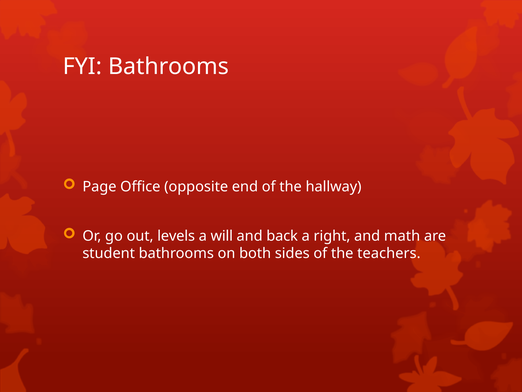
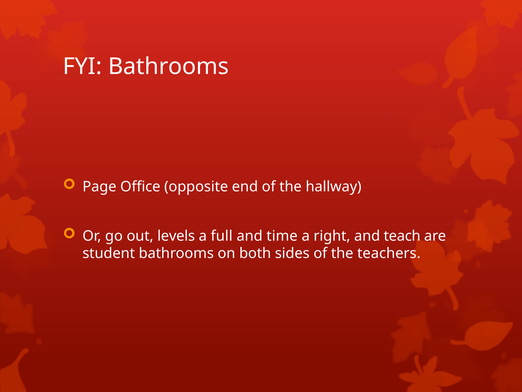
will: will -> full (222, 236)
back: back -> time (282, 236)
math: math -> teach (402, 236)
